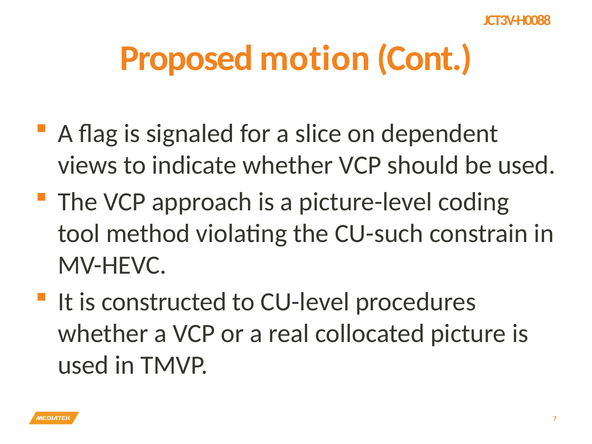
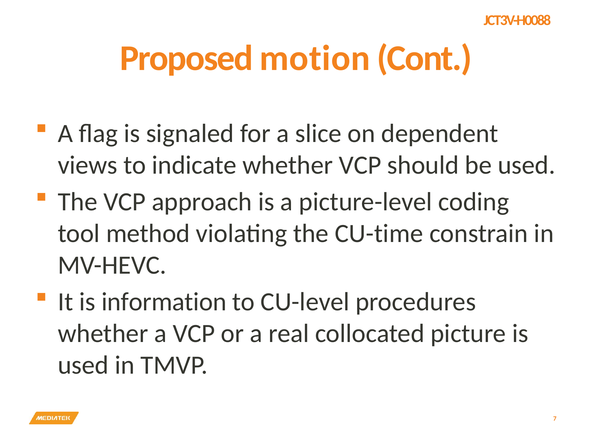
CU-such: CU-such -> CU-time (379, 234)
constructed: constructed -> information (164, 302)
